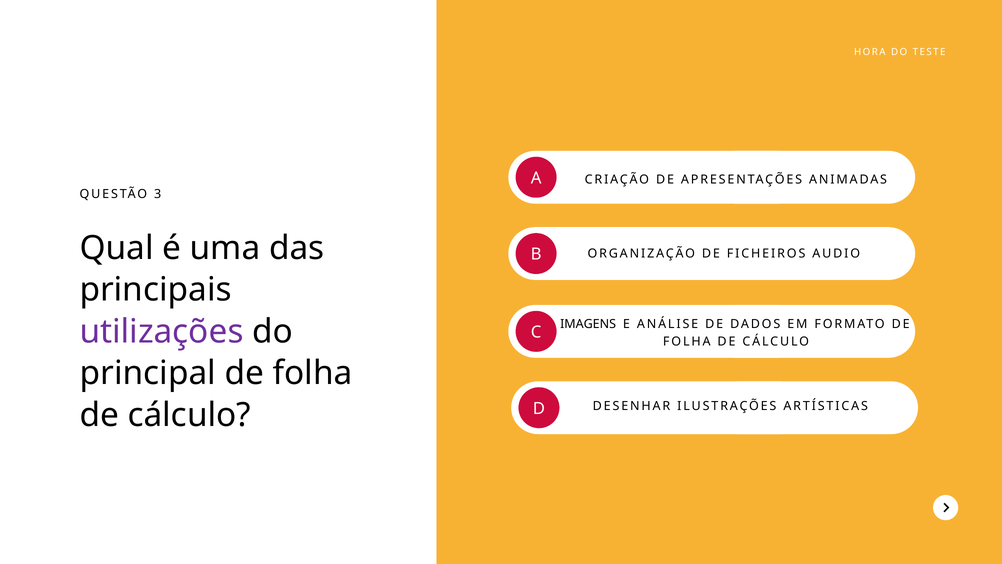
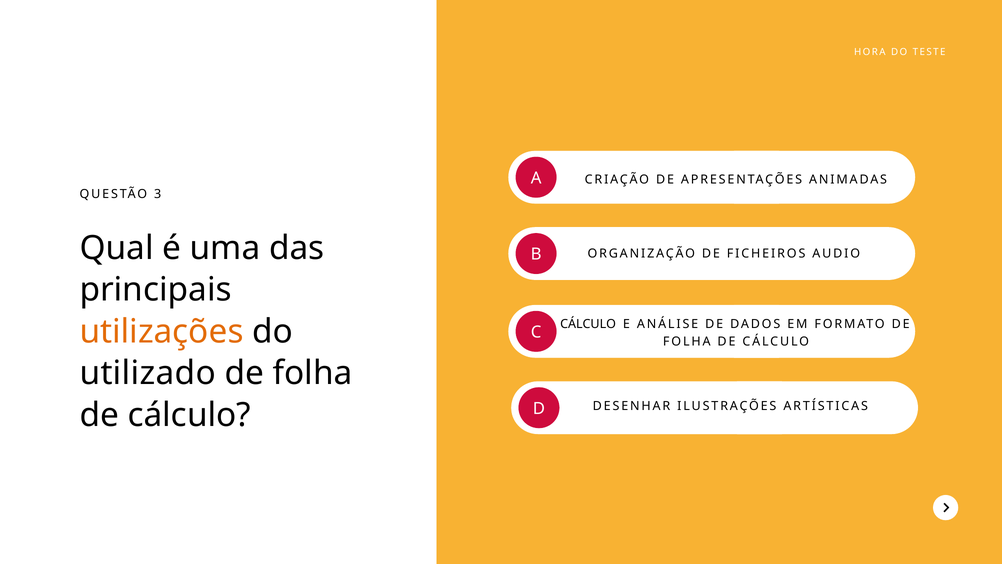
IMAGENS: IMAGENS -> CÁLCULO (588, 324)
utilizações colour: purple -> orange (162, 331)
principal: principal -> utilizado (148, 373)
